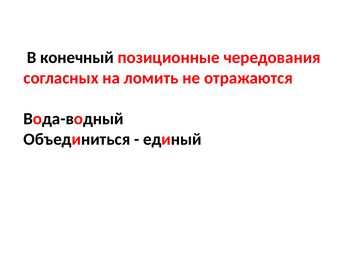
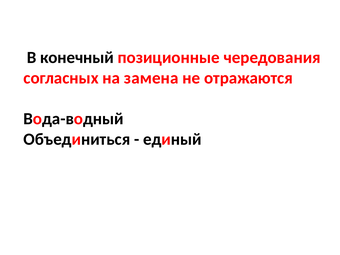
ломить: ломить -> замена (151, 78)
